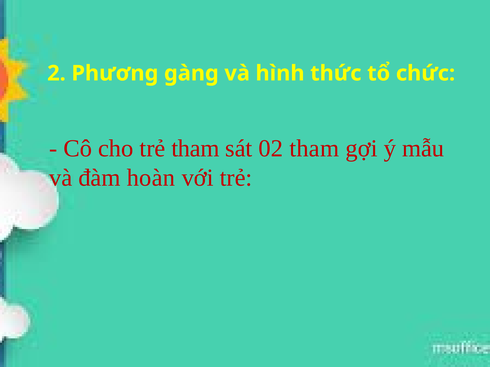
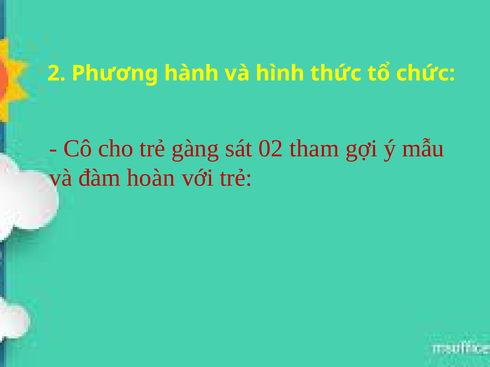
gàng: gàng -> hành (191, 73)
trẻ tham: tham -> gàng (195, 149)
